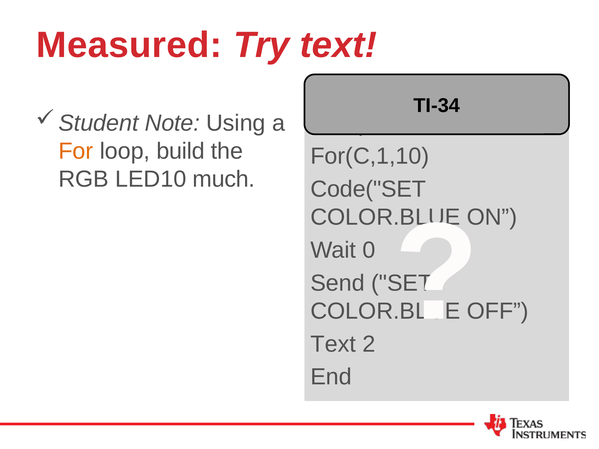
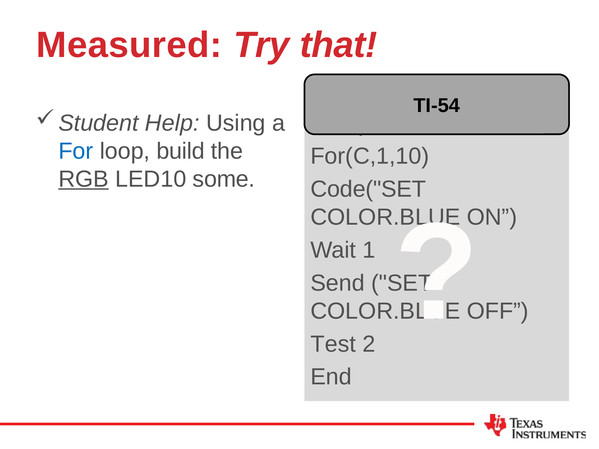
Try text: text -> that (339, 45)
TI-34: TI-34 -> TI-54 (437, 106)
Note: Note -> Help (172, 123)
For colour: orange -> blue (76, 151)
RGB underline: none -> present (84, 179)
much: much -> some (224, 179)
0: 0 -> 1 (369, 250)
Text: Text -> Test (333, 344)
